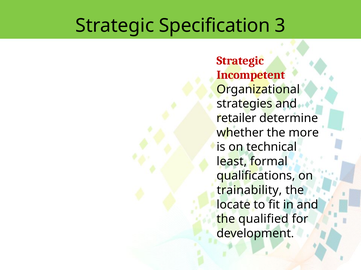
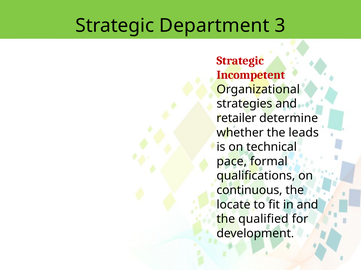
Specification: Specification -> Department (214, 26)
more: more -> leads (304, 133)
least: least -> pace (232, 162)
trainability: trainability -> continuous (249, 191)
